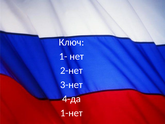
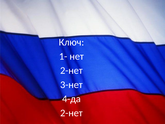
1-нет: 1-нет -> 2-нет (71, 113)
